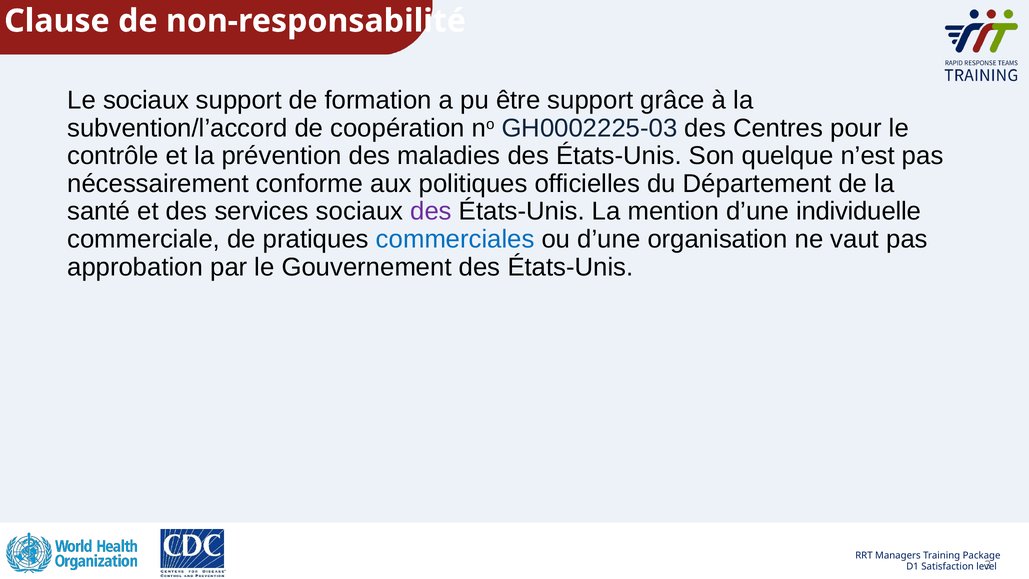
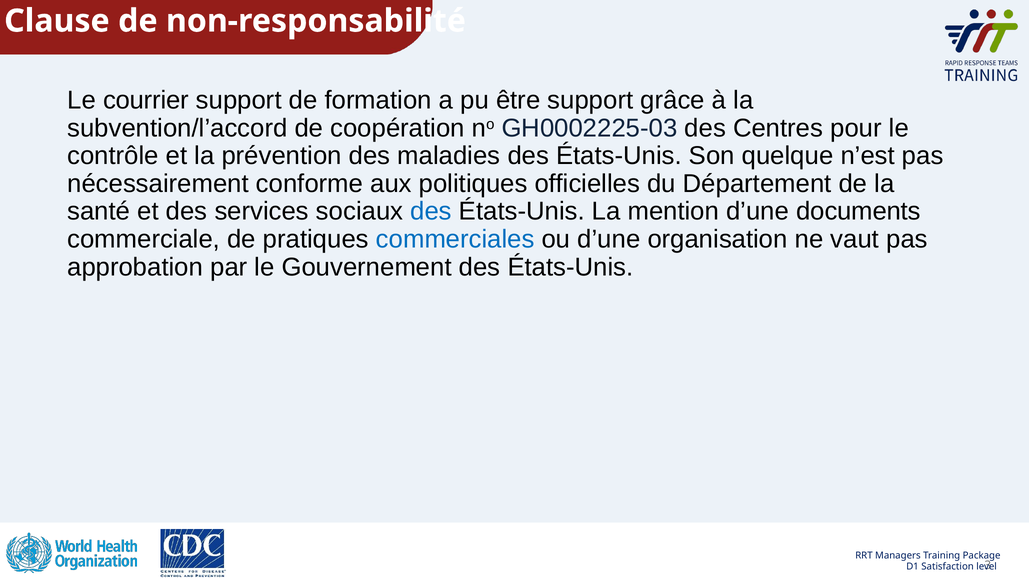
Le sociaux: sociaux -> courrier (146, 100)
des colour: purple -> blue (431, 211)
individuelle: individuelle -> documents (858, 211)
